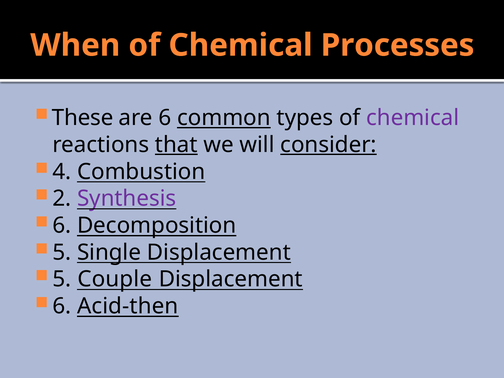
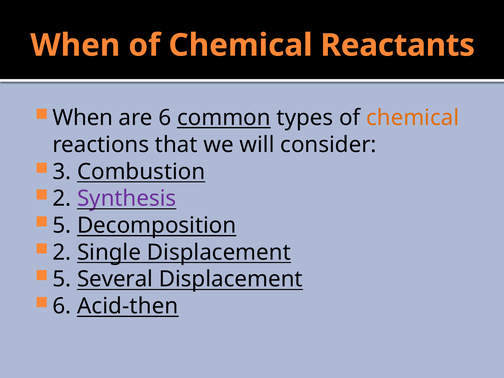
Processes: Processes -> Reactants (398, 45)
These: These -> When (83, 118)
chemical colour: purple -> orange (413, 118)
that underline: present -> none (176, 145)
consider underline: present -> none (328, 145)
4: 4 -> 3 (62, 172)
6: 6 -> 5 (62, 225)
5: 5 -> 2 (62, 252)
Couple: Couple -> Several (115, 279)
